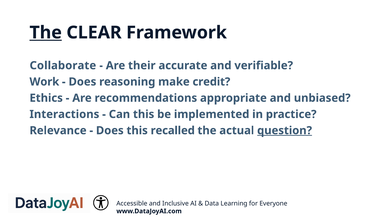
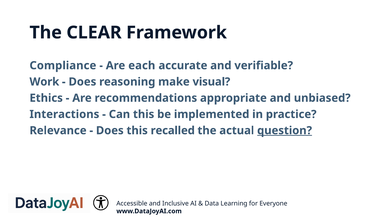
The underline: present -> none (46, 33)
Collaborate: Collaborate -> Compliance (63, 65)
their: their -> each (142, 65)
credit: credit -> visual (211, 82)
